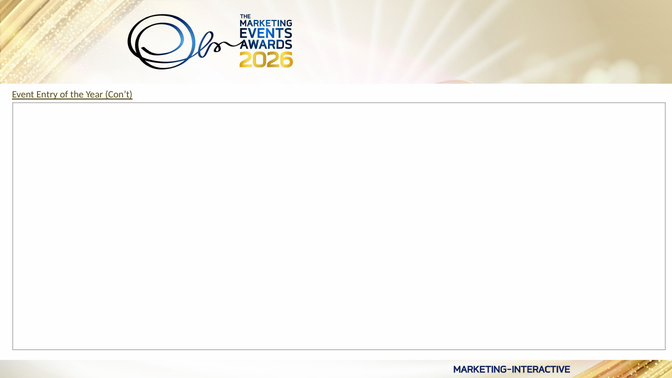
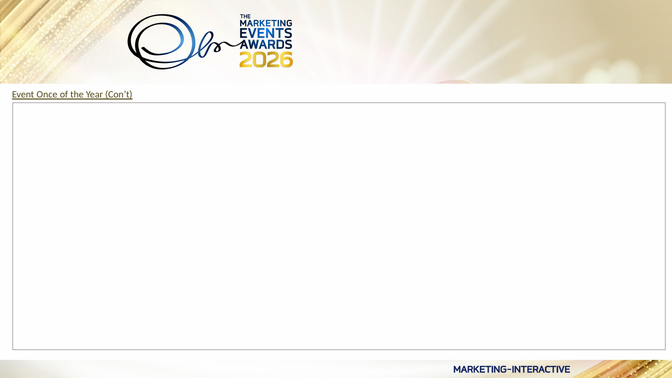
Entry: Entry -> Once (47, 95)
